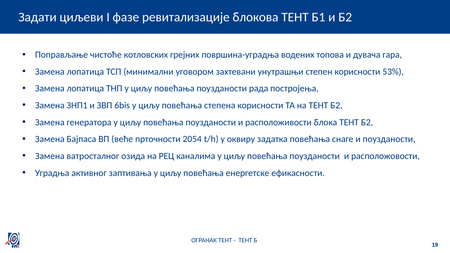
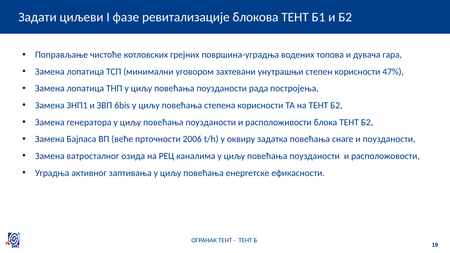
53%: 53% -> 47% (393, 72)
2054: 2054 -> 2006 (192, 139)
